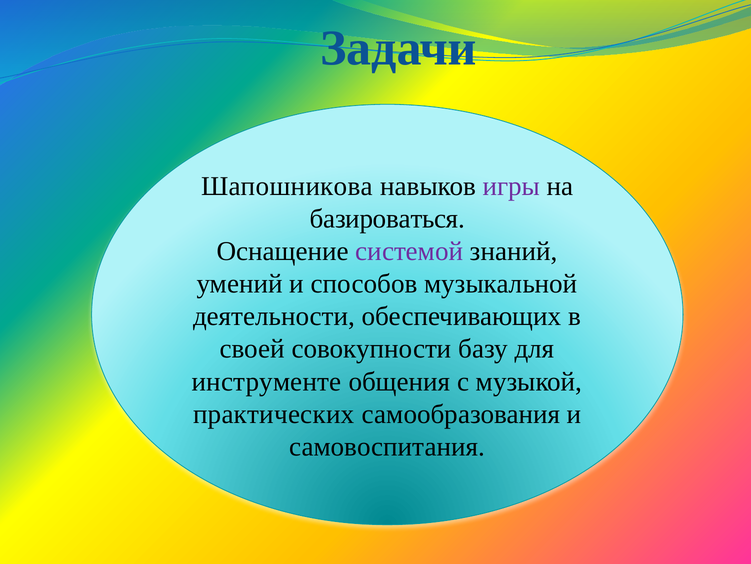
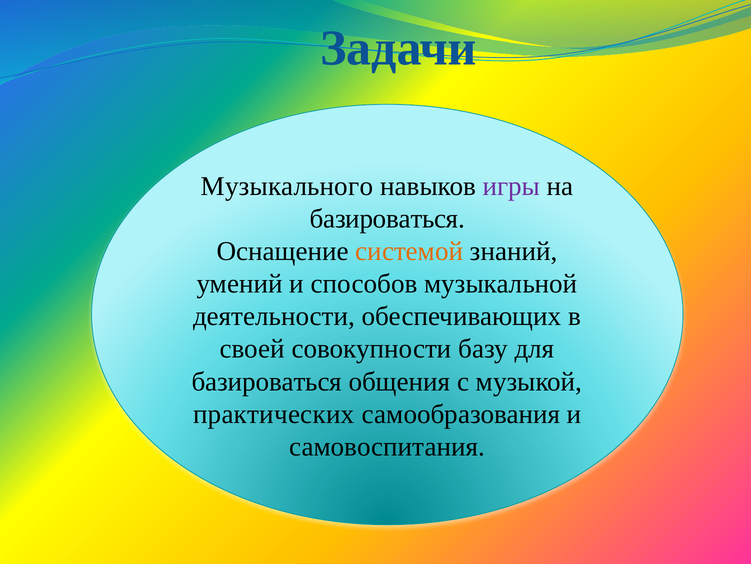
Шапошникова: Шапошникова -> Музыкального (287, 186)
системой colour: purple -> orange (409, 251)
инструменте: инструменте -> базироваться (267, 381)
